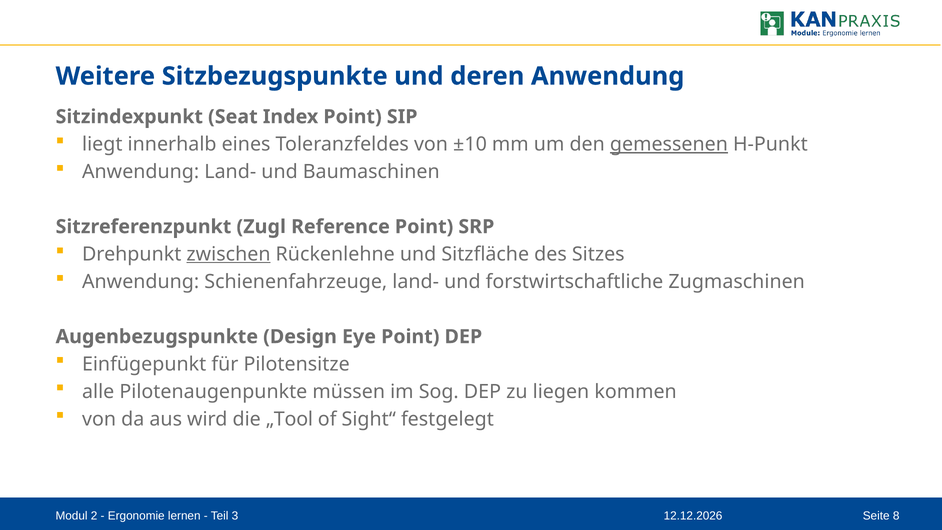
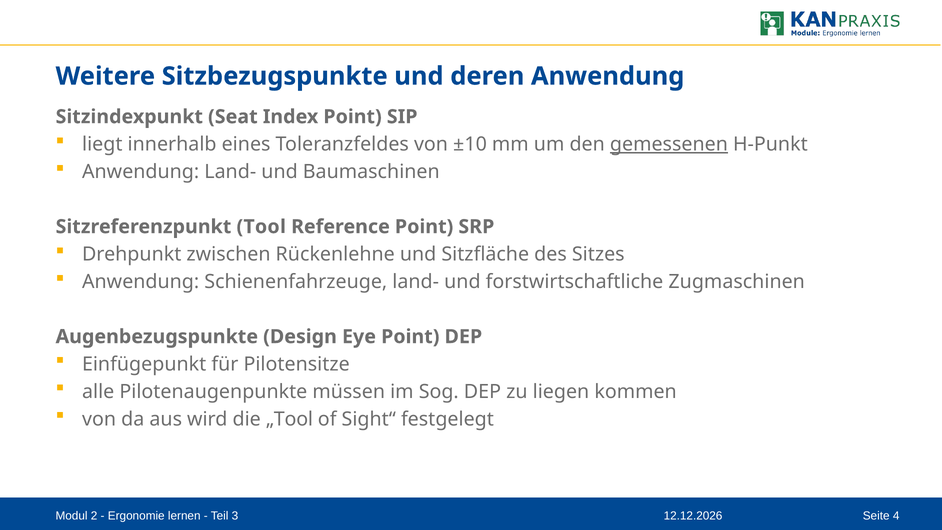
Zugl: Zugl -> Tool (261, 227)
zwischen underline: present -> none (228, 254)
8: 8 -> 4 (896, 516)
